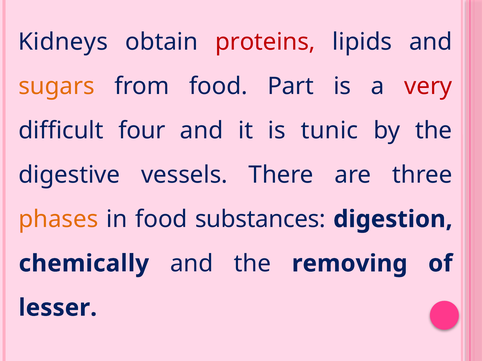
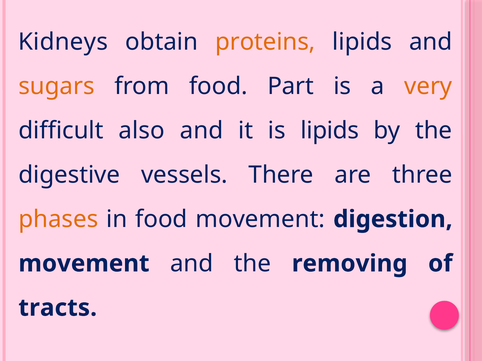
proteins colour: red -> orange (265, 42)
very colour: red -> orange (428, 86)
four: four -> also (142, 131)
is tunic: tunic -> lipids (330, 131)
food substances: substances -> movement (260, 219)
chemically: chemically -> movement (84, 264)
lesser: lesser -> tracts (58, 308)
